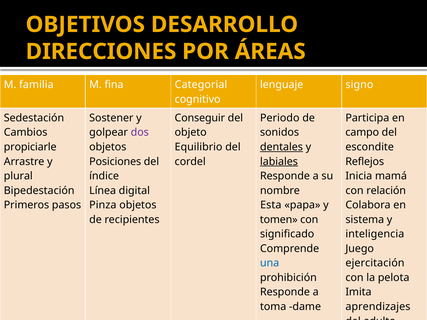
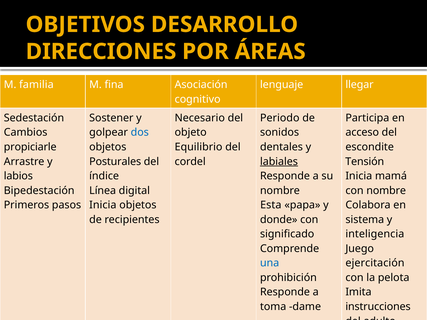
Categorial: Categorial -> Asociación (201, 85)
signo: signo -> llegar (360, 85)
Conseguir: Conseguir -> Necesario (200, 118)
dos colour: purple -> blue (140, 133)
campo: campo -> acceso (362, 133)
dentales underline: present -> none (281, 147)
Posiciones: Posiciones -> Posturales (115, 162)
Reflejos: Reflejos -> Tensión (365, 162)
plural: plural -> labios (18, 176)
con relación: relación -> nombre (386, 191)
Pinza: Pinza -> Inicia (103, 205)
tomen: tomen -> donde (279, 220)
aprendizajes: aprendizajes -> instrucciones (378, 307)
